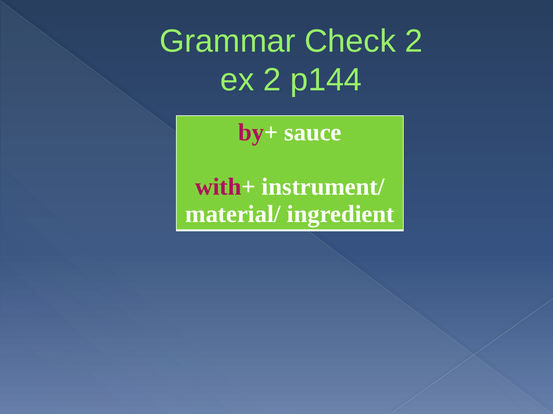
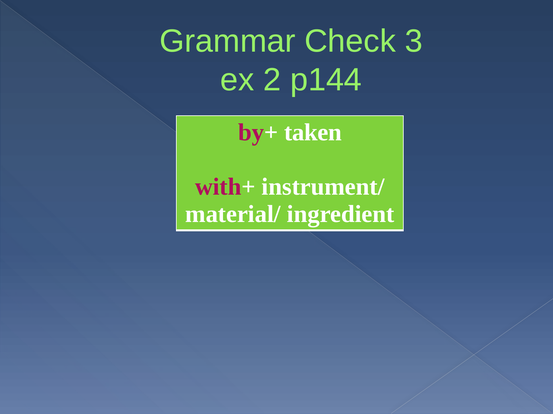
Check 2: 2 -> 3 (414, 41)
sauce: sauce -> taken (313, 133)
